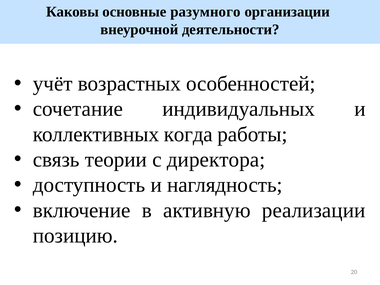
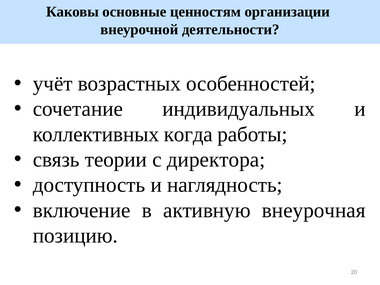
разумного: разумного -> ценностям (206, 12)
реализации: реализации -> внеурочная (314, 210)
